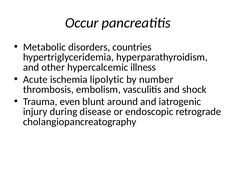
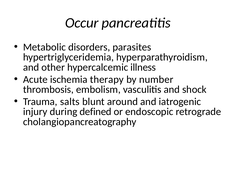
countries: countries -> parasites (132, 47)
lipolytic: lipolytic -> therapy (107, 79)
even: even -> salts (70, 102)
disease: disease -> defined (96, 112)
